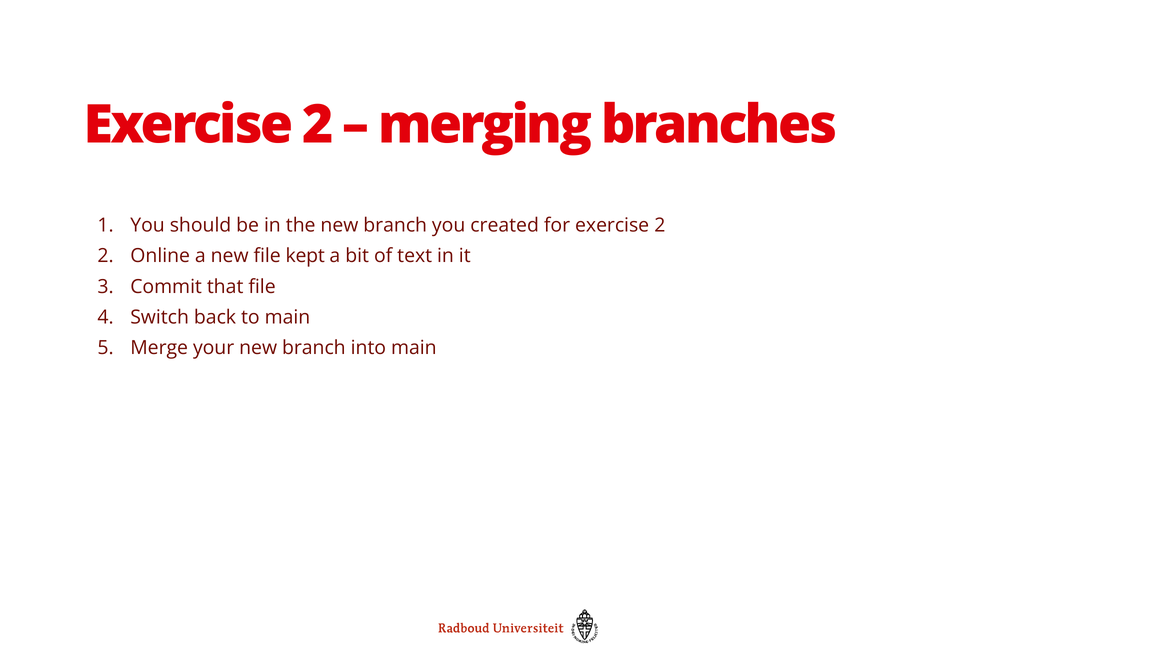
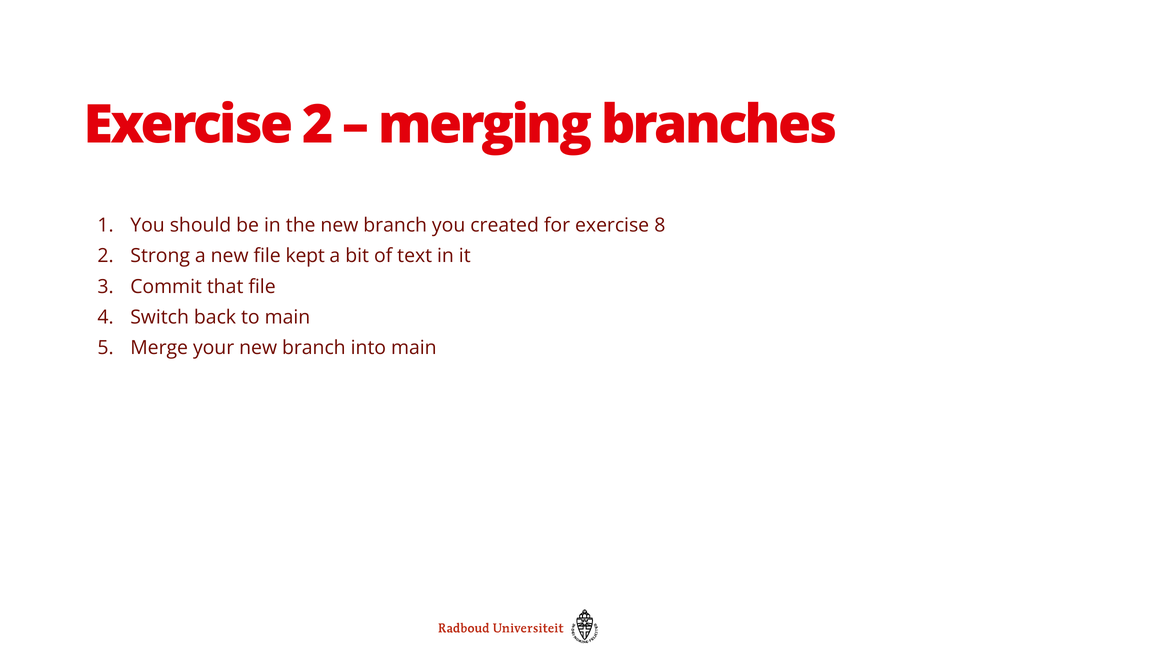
for exercise 2: 2 -> 8 (660, 225)
Online: Online -> Strong (160, 256)
